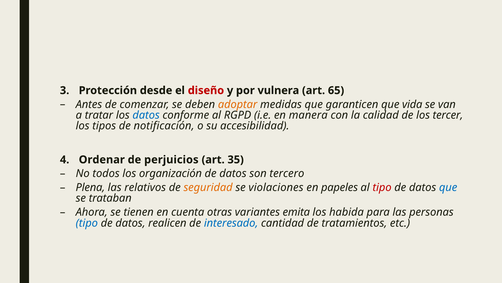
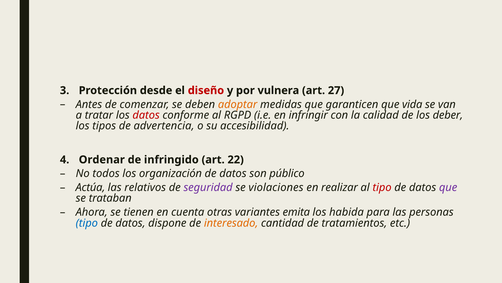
65: 65 -> 27 (336, 90)
datos colour: blue -> red (146, 115)
manera: manera -> infringir (308, 115)
tercer: tercer -> deber (448, 115)
notificación: notificación -> advertencia (164, 126)
perjuicios: perjuicios -> infringido (171, 159)
35: 35 -> 22 (236, 159)
tercero: tercero -> público (287, 173)
Plena: Plena -> Actúa (90, 187)
seguridad colour: orange -> purple (208, 187)
papeles: papeles -> realizar (340, 187)
que colour: blue -> purple (448, 187)
realicen: realicen -> dispone (167, 223)
interesado colour: blue -> orange (231, 223)
